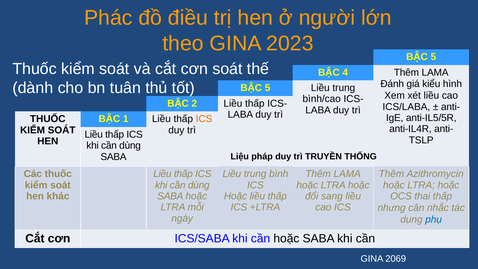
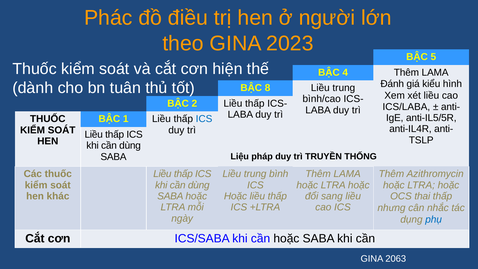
cơn soát: soát -> hiện (227, 69)
5: 5 -> 8 (268, 88)
ICS colour: orange -> blue (204, 119)
2069: 2069 -> 2063 (396, 259)
